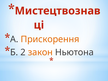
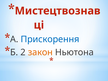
Прискорення colour: orange -> blue (50, 39)
